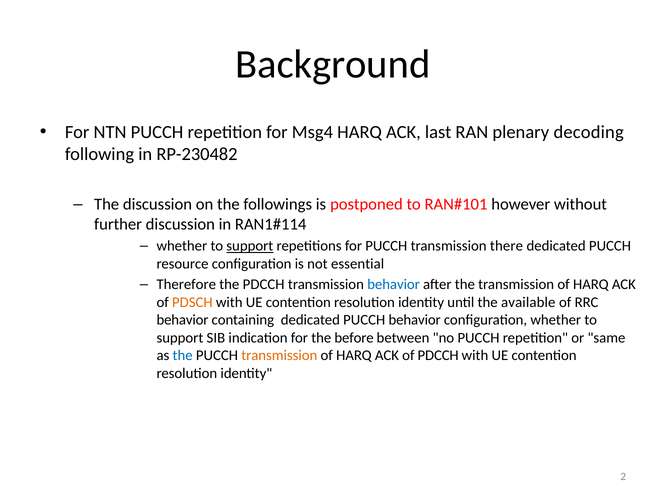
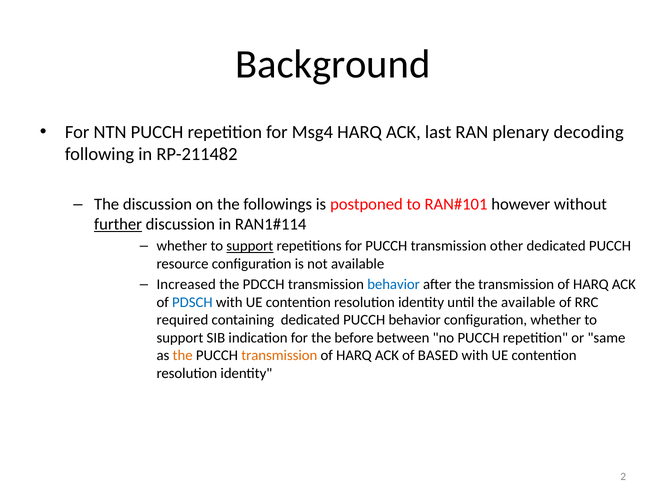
RP-230482: RP-230482 -> RP-211482 (197, 154)
further underline: none -> present (118, 225)
there: there -> other (507, 246)
not essential: essential -> available (358, 264)
Therefore: Therefore -> Increased (186, 285)
PDSCH colour: orange -> blue (192, 303)
behavior: behavior -> required (182, 320)
the colour: blue -> orange (183, 356)
of PDCCH: PDCCH -> BASED (438, 356)
